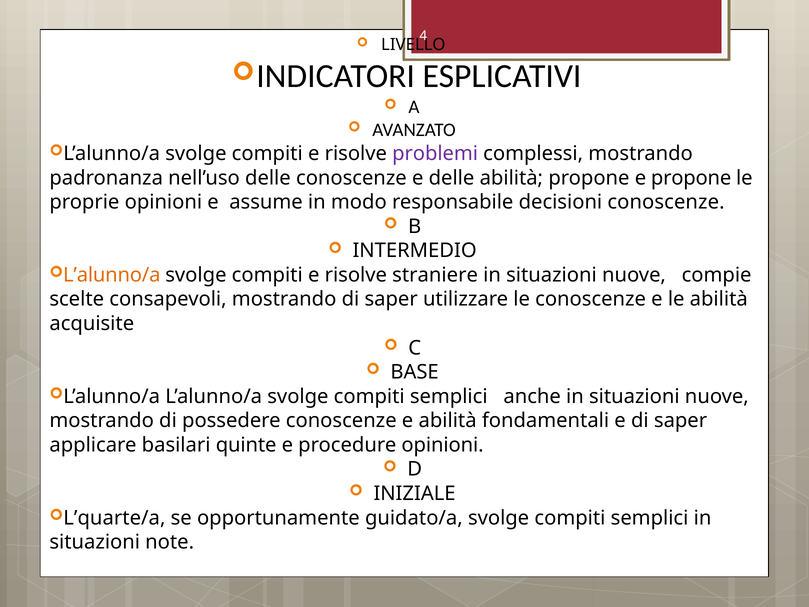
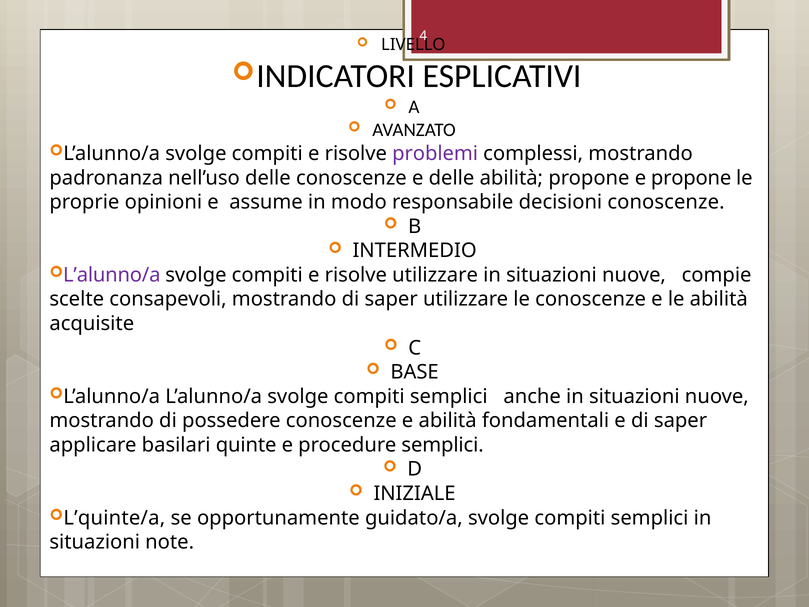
L’alunno/a colour: orange -> purple (112, 275)
risolve straniere: straniere -> utilizzare (435, 275)
procedure opinioni: opinioni -> semplici (443, 445)
L’quarte/a: L’quarte/a -> L’quinte/a (114, 518)
